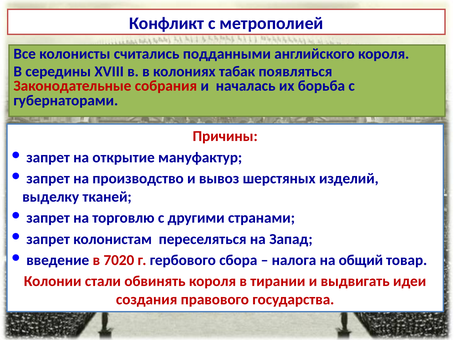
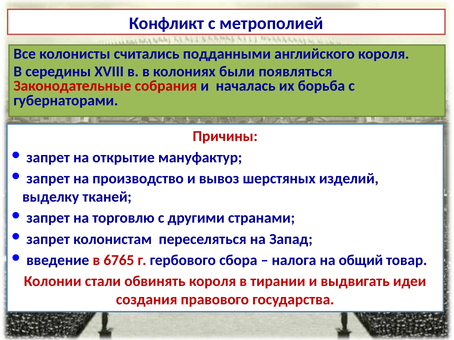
табак: табак -> были (237, 72)
7020: 7020 -> 6765 (119, 261)
